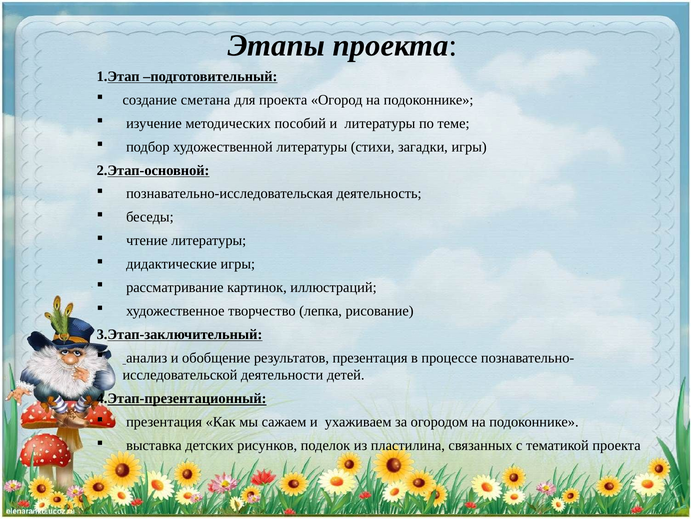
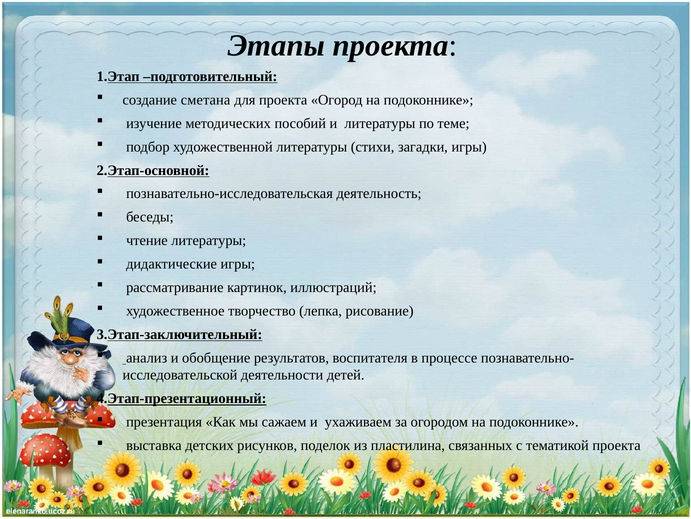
результатов презентация: презентация -> воспитателя (370, 357)
